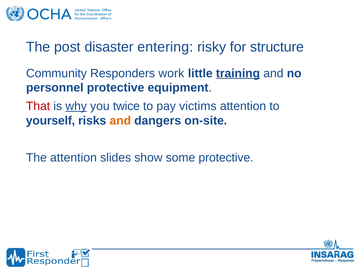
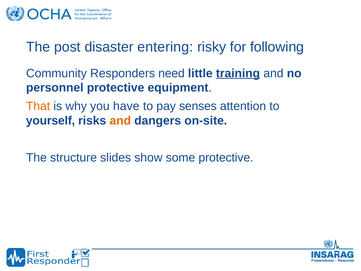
structure: structure -> following (277, 47)
work: work -> need (171, 73)
That colour: red -> orange (38, 106)
why underline: present -> none (76, 106)
twice: twice -> have (126, 106)
victims: victims -> senses (198, 106)
The attention: attention -> structure (74, 157)
